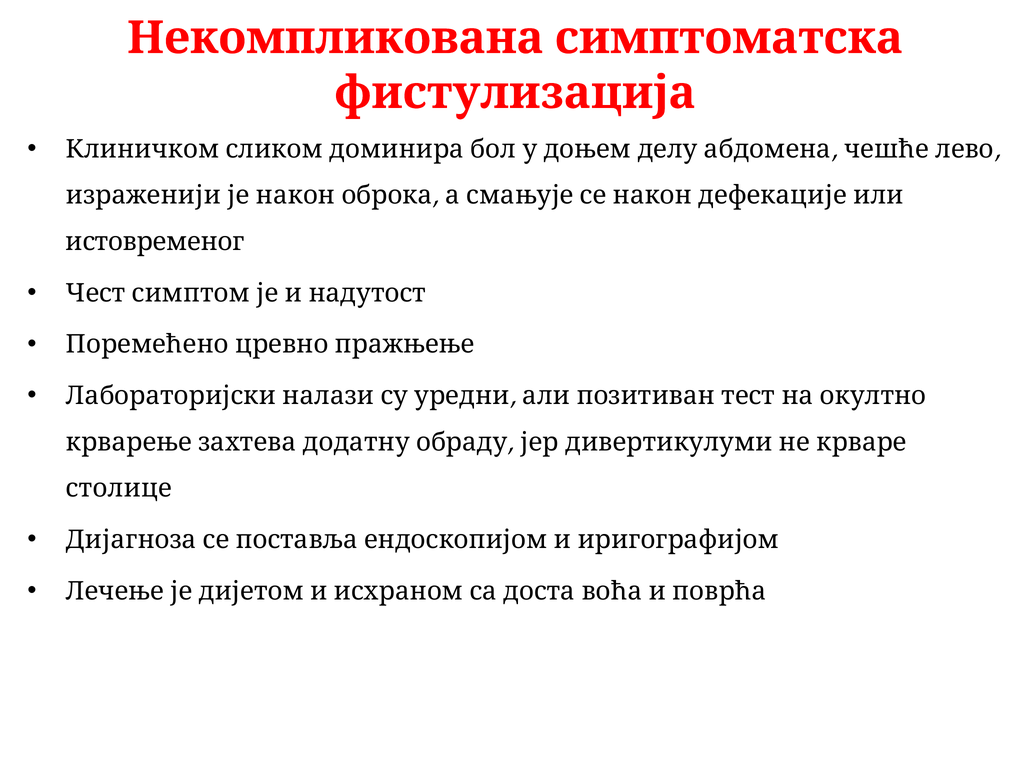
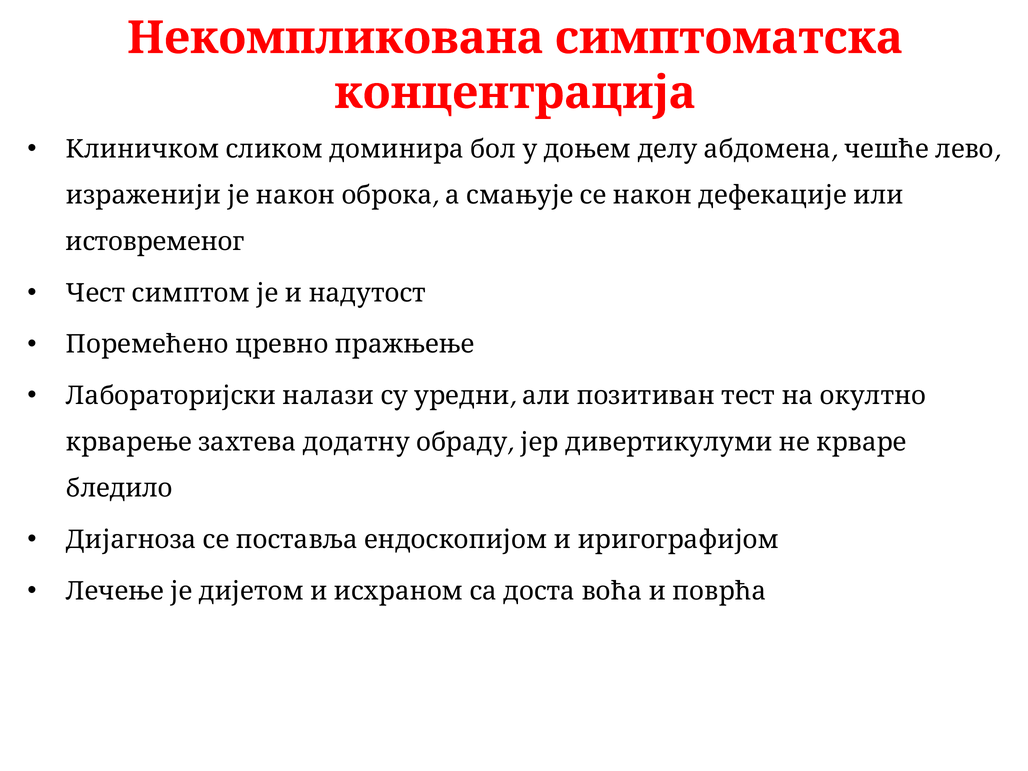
фистулизација: фистулизација -> концентрација (515, 93)
столице: столице -> бледило (119, 488)
